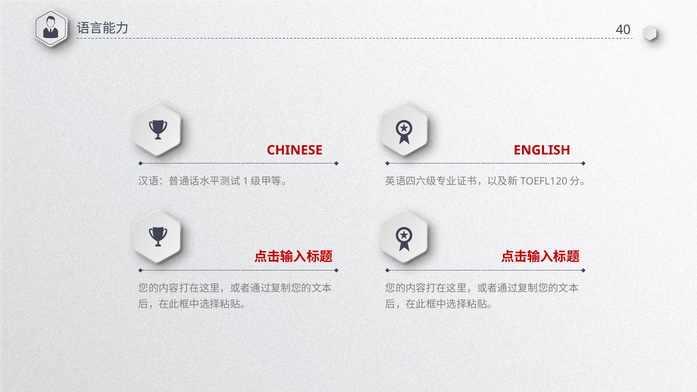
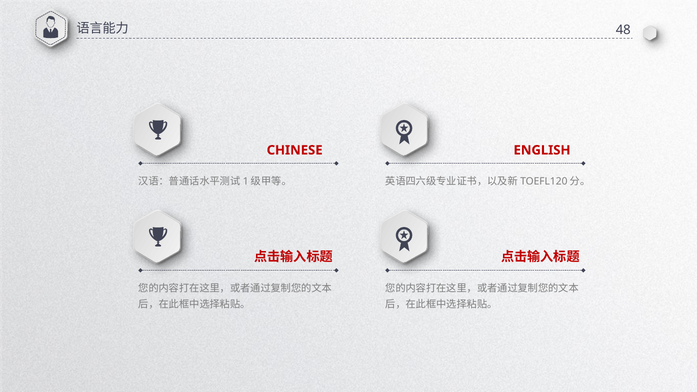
40: 40 -> 48 (623, 30)
